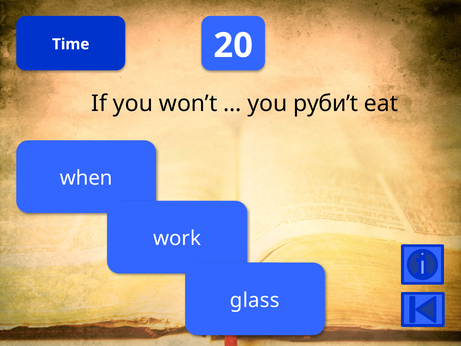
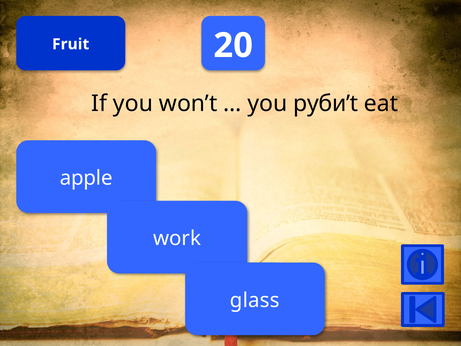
Time: Time -> Fruit (71, 44)
when: when -> apple (86, 178)
